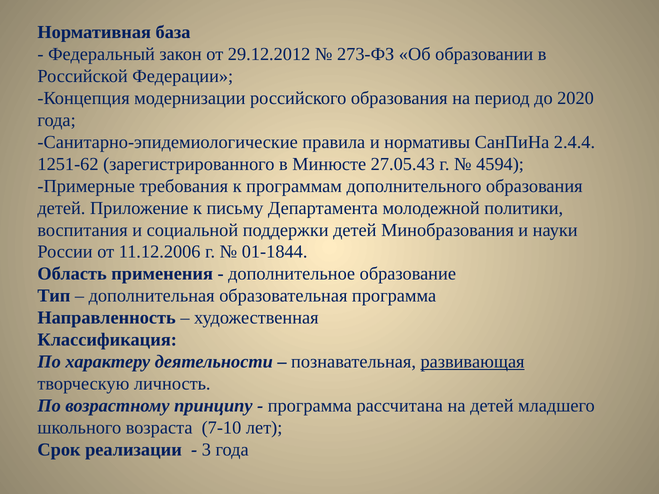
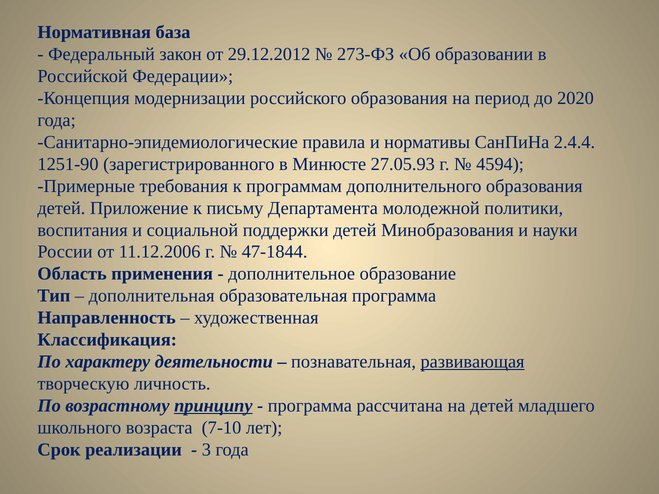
1251-62: 1251-62 -> 1251-90 (68, 164)
27.05.43: 27.05.43 -> 27.05.93 (403, 164)
01-1844: 01-1844 -> 47-1844 (275, 252)
принципу underline: none -> present (213, 406)
